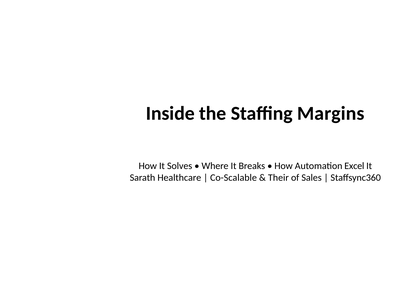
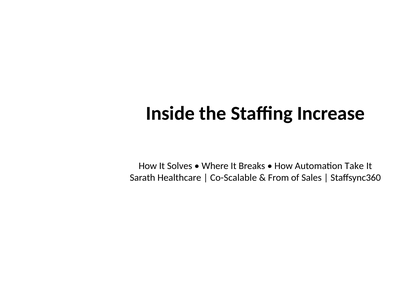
Margins: Margins -> Increase (331, 113)
Excel: Excel -> Take (354, 166)
Their: Their -> From (278, 177)
